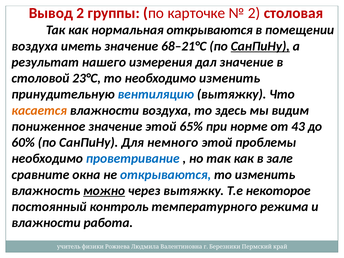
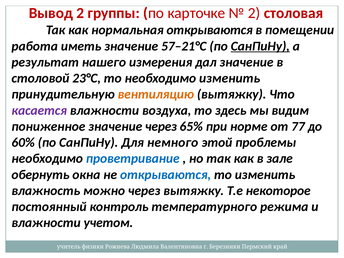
воздуха: воздуха -> работа (35, 46)
68–21°С: 68–21°С -> 57–21°С (184, 46)
вентиляцию colour: blue -> orange (156, 94)
касается colour: orange -> purple (39, 110)
значение этой: этой -> через (161, 126)
43: 43 -> 77 (298, 126)
сравните: сравните -> обернуть (40, 175)
можно underline: present -> none (104, 191)
работа: работа -> учетом (108, 223)
